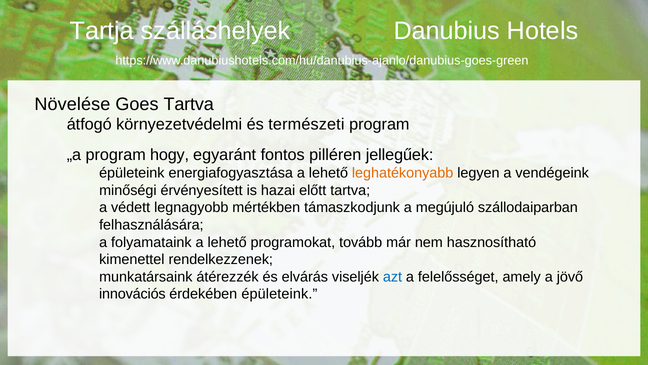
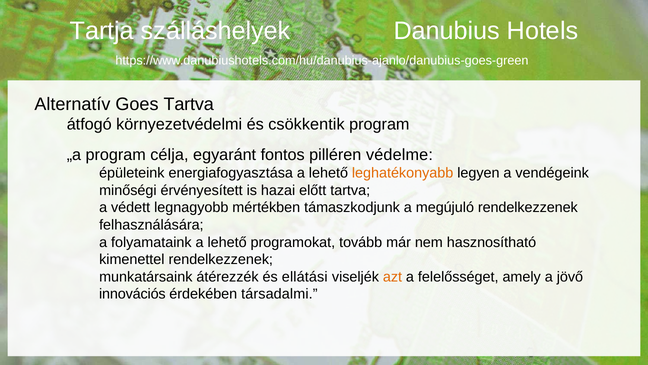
Növelése: Növelése -> Alternatív (72, 104)
természeti: természeti -> csökkentik (306, 124)
hogy: hogy -> célja (169, 155)
jellegűek: jellegűek -> védelme (399, 155)
megújuló szállodaiparban: szállodaiparban -> rendelkezzenek (528, 207)
elvárás: elvárás -> ellátási (305, 276)
azt colour: blue -> orange (393, 276)
érdekében épületeink: épületeink -> társadalmi (279, 294)
